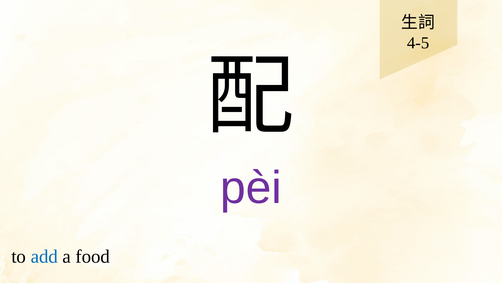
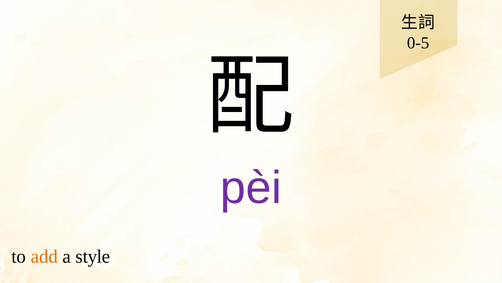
4-5: 4-5 -> 0-5 (418, 43)
add colour: blue -> orange (44, 256)
food: food -> style (93, 256)
